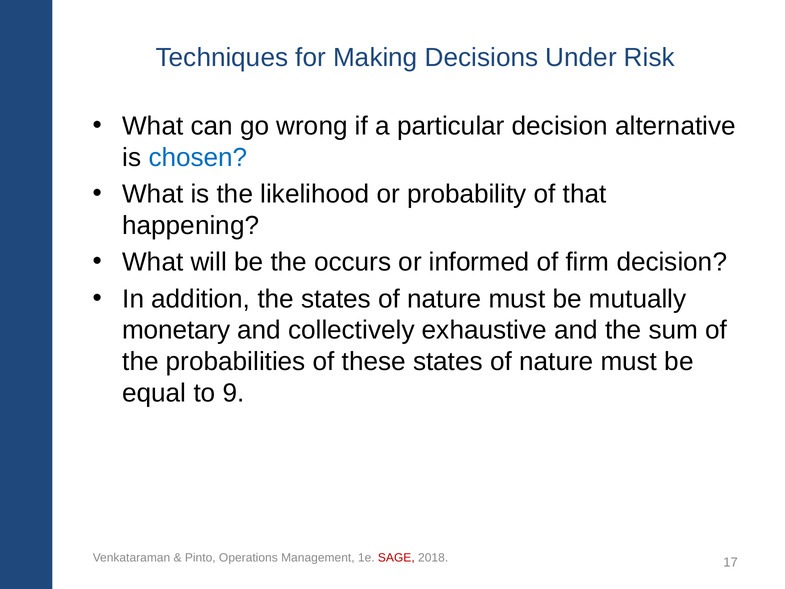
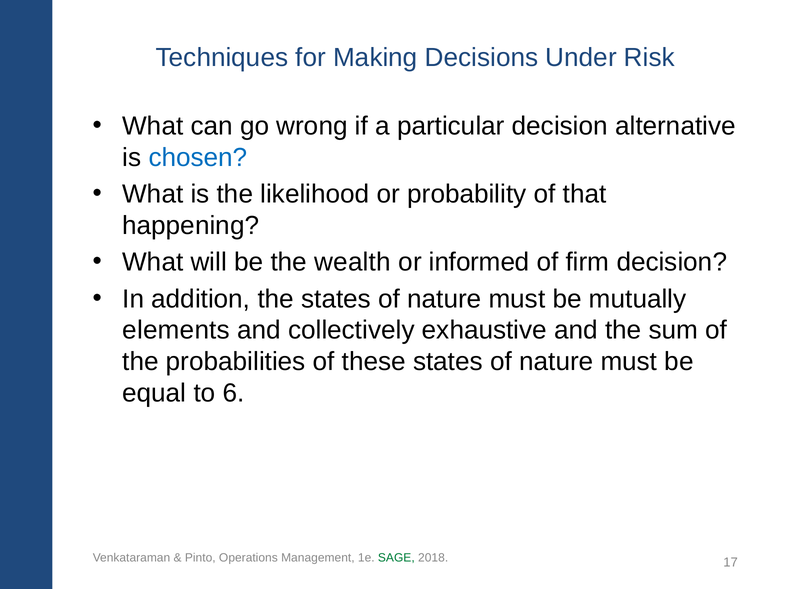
occurs: occurs -> wealth (353, 262)
monetary: monetary -> elements (176, 330)
9: 9 -> 6 (234, 393)
SAGE colour: red -> green (396, 558)
